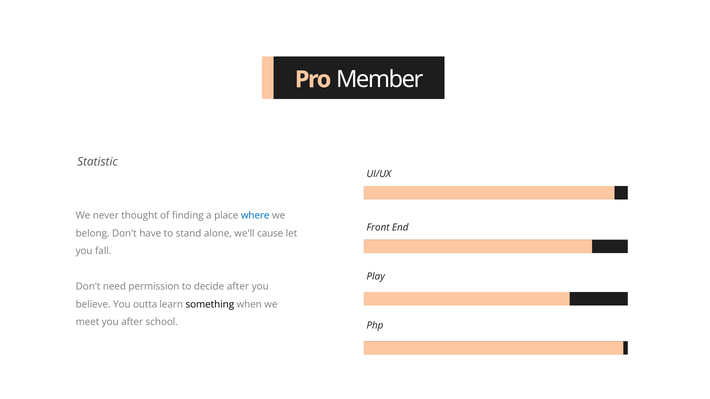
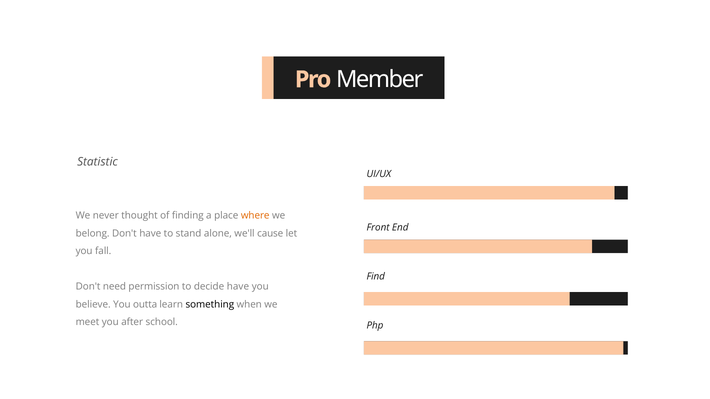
where colour: blue -> orange (255, 216)
Play: Play -> Find (376, 277)
decide after: after -> have (238, 287)
